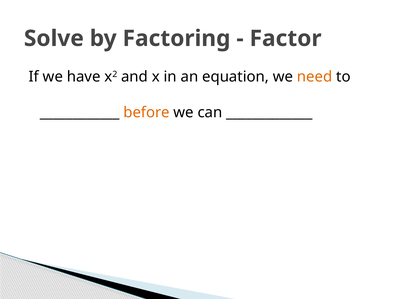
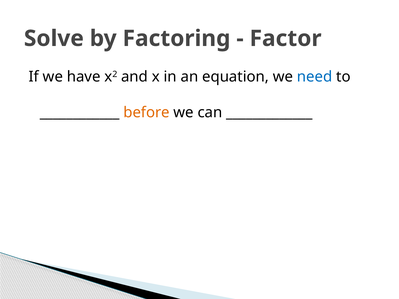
need colour: orange -> blue (315, 77)
